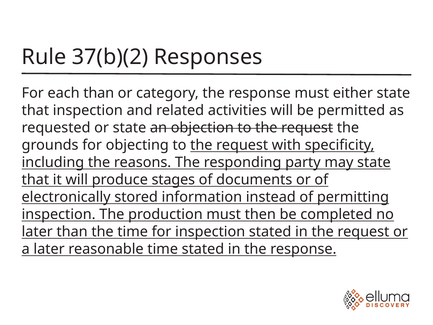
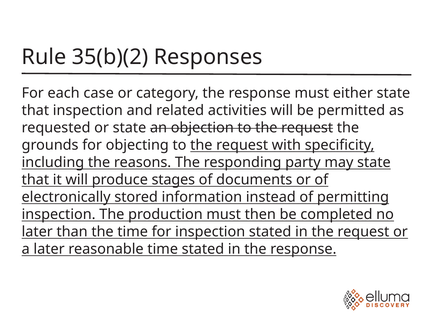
37(b)(2: 37(b)(2 -> 35(b)(2 (110, 57)
each than: than -> case (99, 93)
